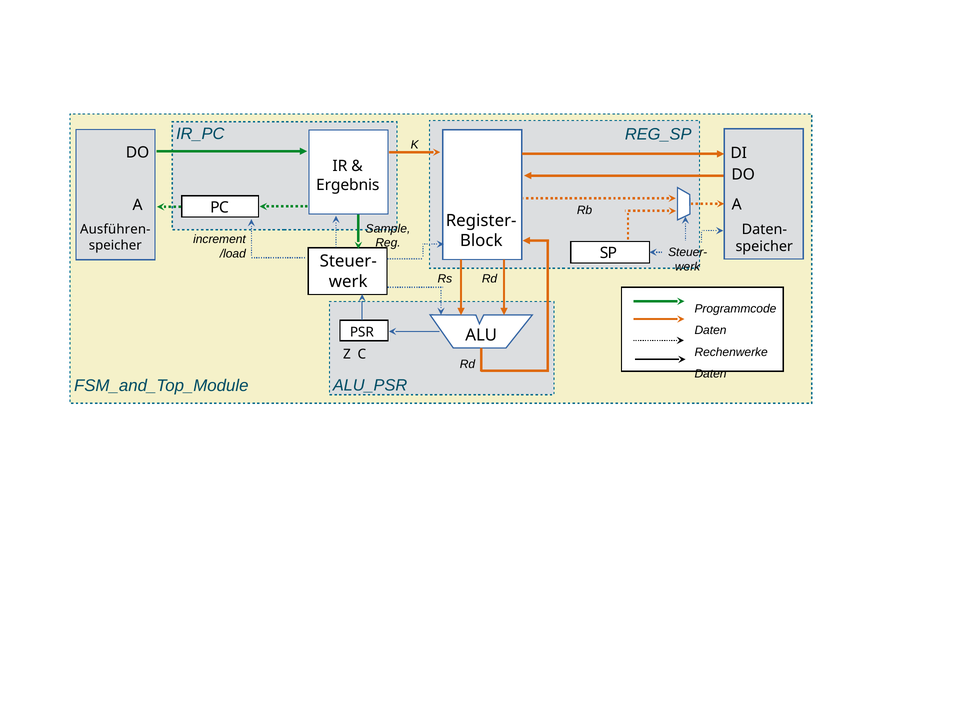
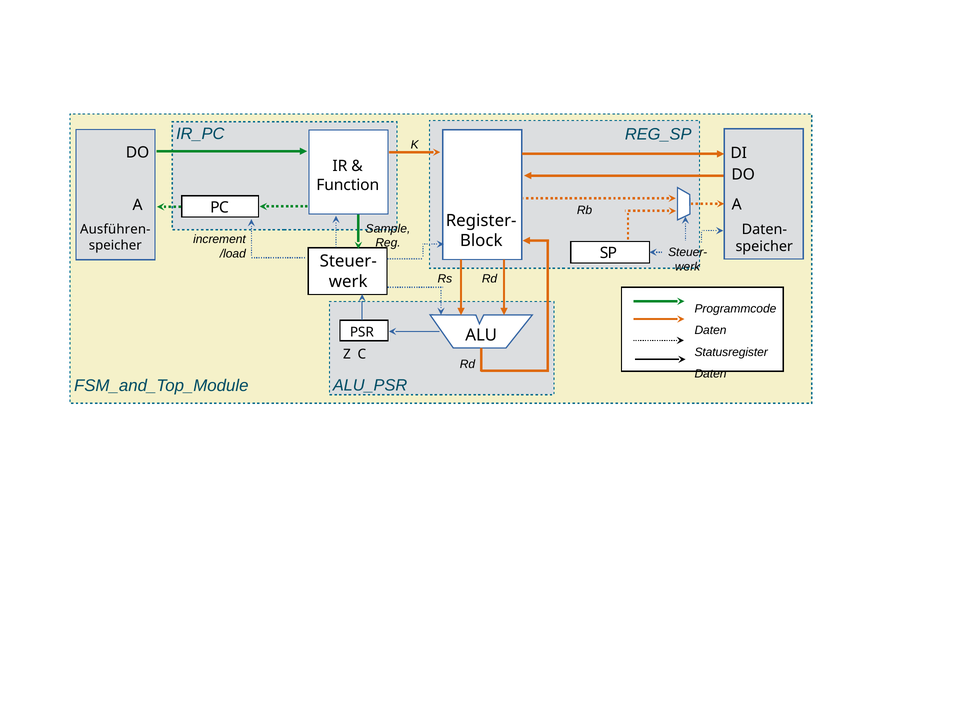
Ergebnis: Ergebnis -> Function (348, 185)
Rechenwerke: Rechenwerke -> Statusregister (731, 352)
